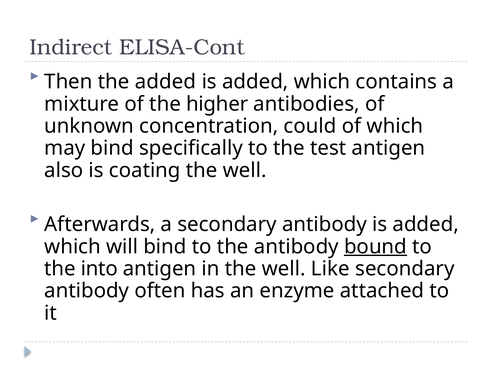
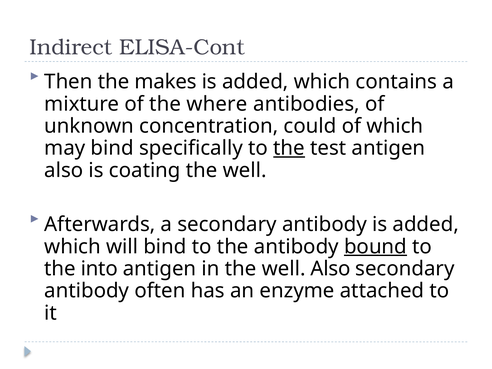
the added: added -> makes (166, 82)
higher: higher -> where (217, 104)
the underline: none -> present (289, 148)
well Like: Like -> Also (331, 269)
